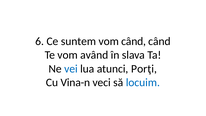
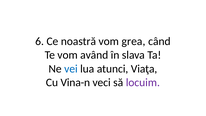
suntem: suntem -> noastră (78, 41)
vom când: când -> grea (134, 41)
Porţi: Porţi -> Viaţa (144, 69)
locuim colour: blue -> purple (143, 82)
